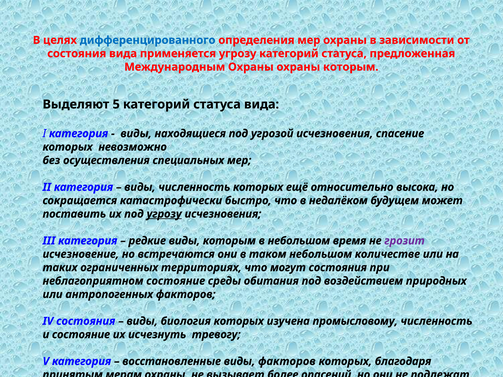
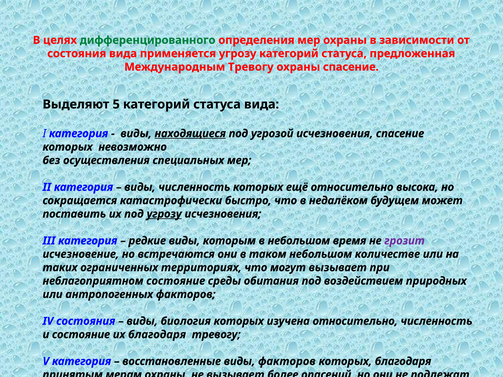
дифференцированного colour: blue -> green (148, 40)
Международным Охраны: Охраны -> Тревогу (251, 67)
охраны которым: которым -> спасение (351, 67)
находящиеся underline: none -> present (190, 134)
могут состояния: состояния -> вызывает (338, 268)
изучена промысловому: промысловому -> относительно (355, 321)
их исчезнуть: исчезнуть -> благодаря (157, 335)
